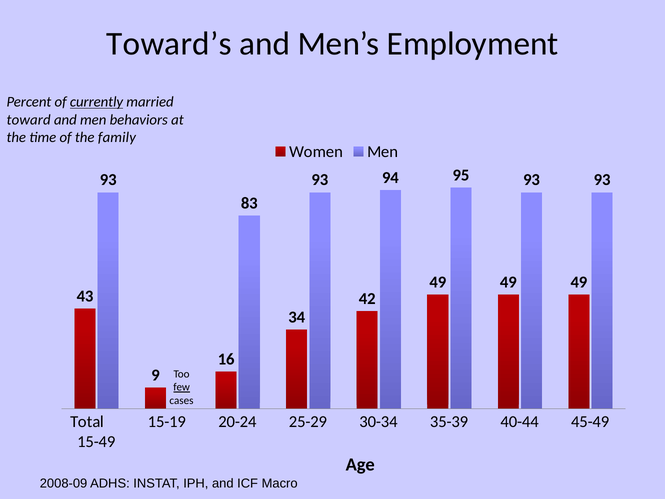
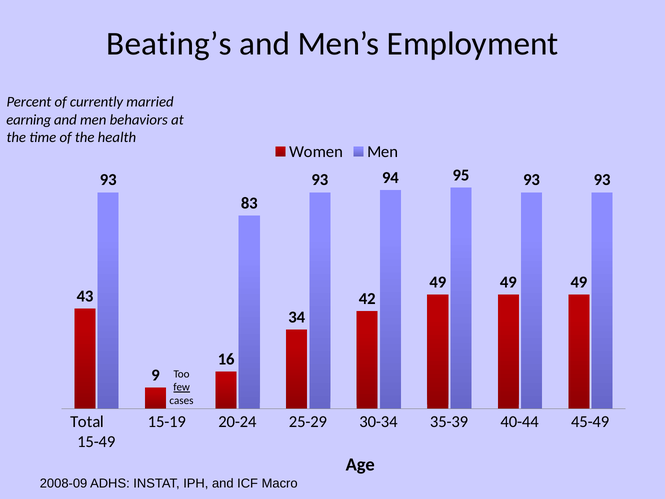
Toward’s: Toward’s -> Beating’s (169, 44)
currently underline: present -> none (97, 102)
toward: toward -> earning (29, 120)
family: family -> health (117, 137)
